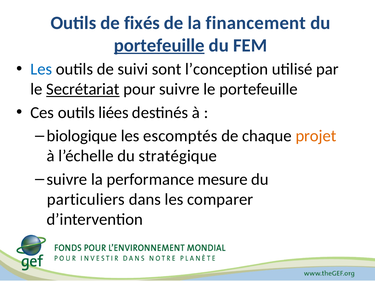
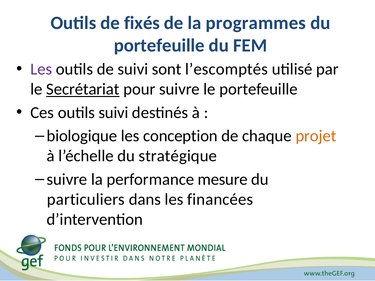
financement: financement -> programmes (256, 23)
portefeuille underline: present -> none (159, 45)
Les colour: blue -> purple (41, 69)
l’conception: l’conception -> l’escomptés (227, 69)
outils liées: liées -> suivi (114, 113)
escomptés: escomptés -> conception (180, 136)
comparer: comparer -> financées (220, 199)
